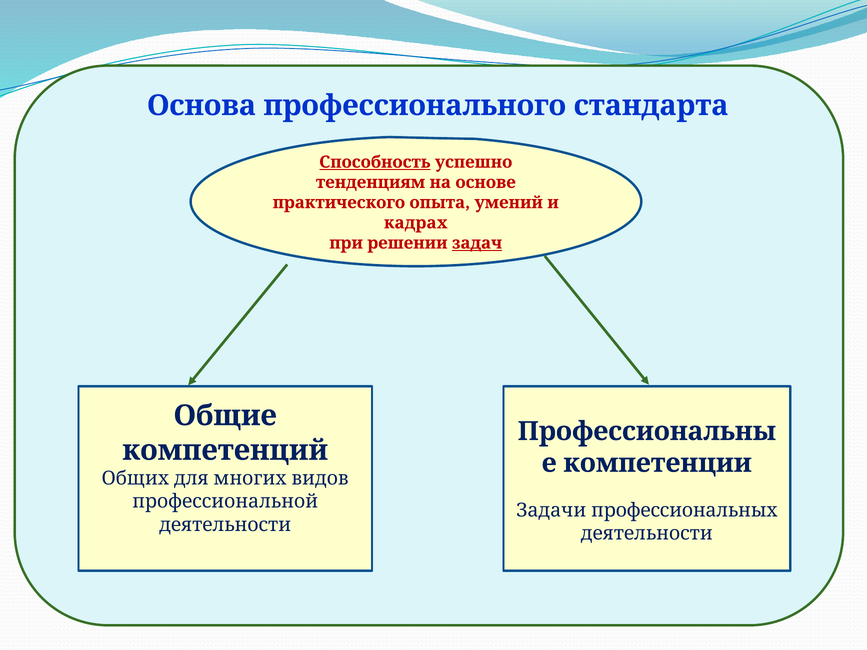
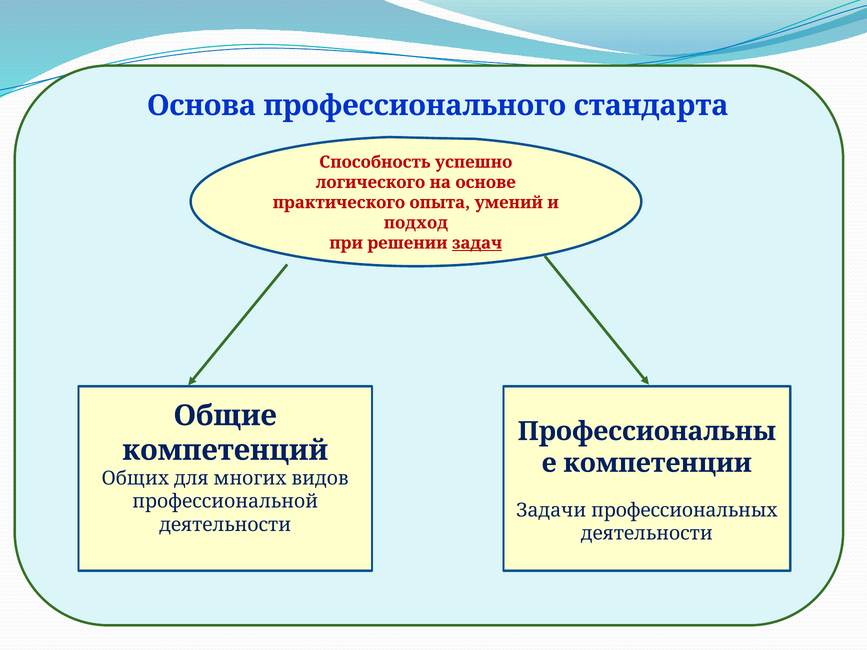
Способность underline: present -> none (375, 162)
тенденциям: тенденциям -> логического (371, 182)
кадрах: кадрах -> подход (416, 223)
